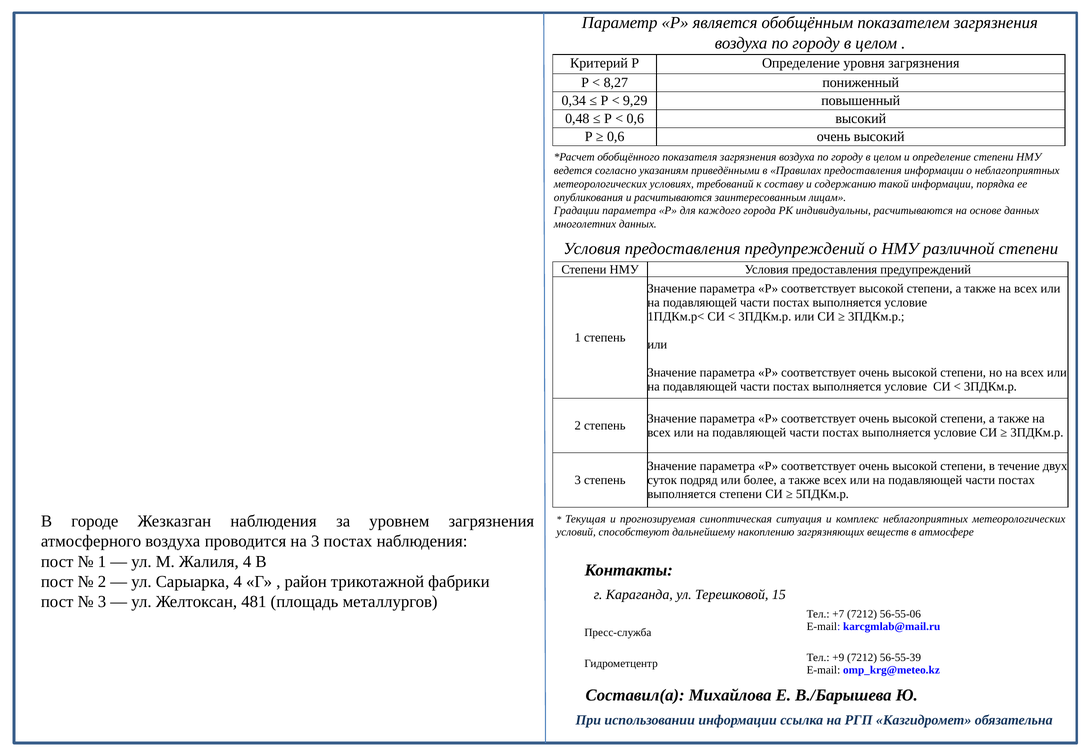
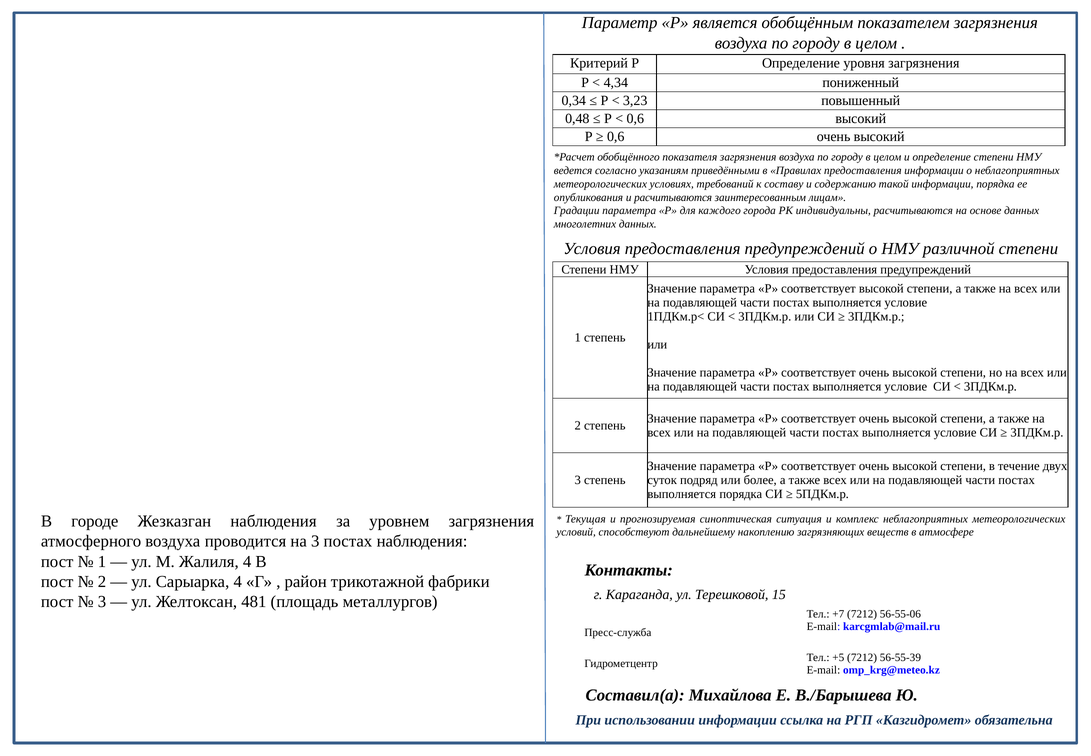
8,27: 8,27 -> 4,34 (616, 83)
9,29: 9,29 -> 3,23 (635, 101)
выполняется степени: степени -> порядка (741, 494)
+9: +9 -> +5 (838, 657)
